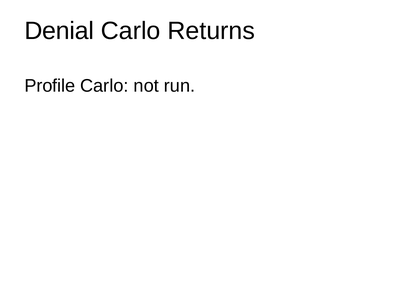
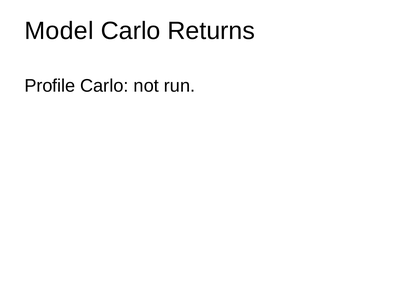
Denial: Denial -> Model (59, 31)
